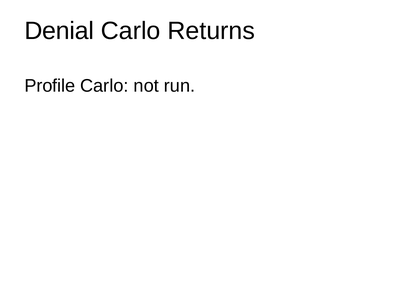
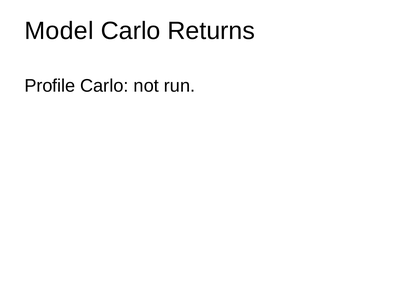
Denial: Denial -> Model (59, 31)
